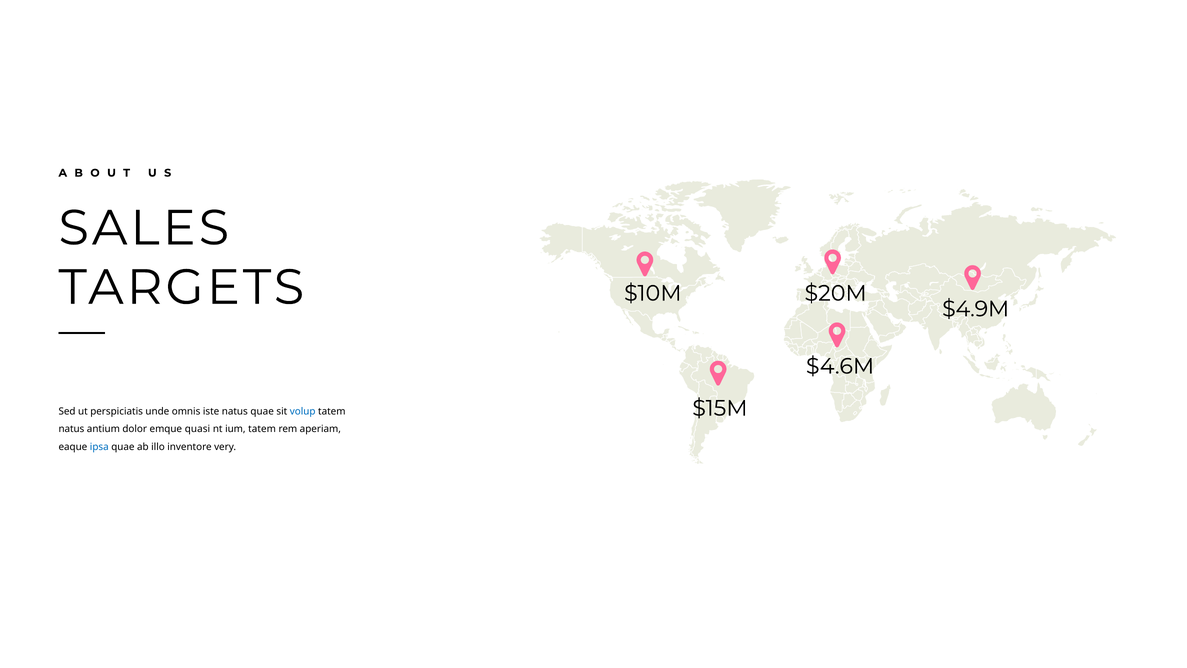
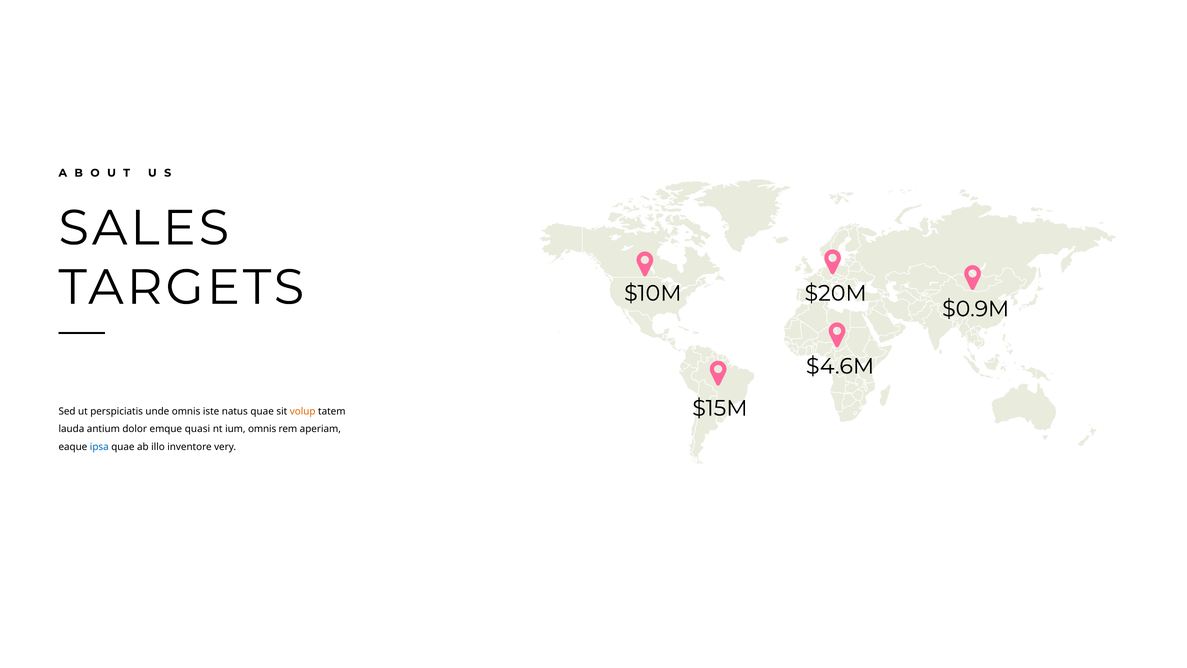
$4.9M: $4.9M -> $0.9M (976, 309)
volup colour: blue -> orange (303, 411)
natus: natus -> lauda (71, 429)
ium tatem: tatem -> omnis (262, 429)
